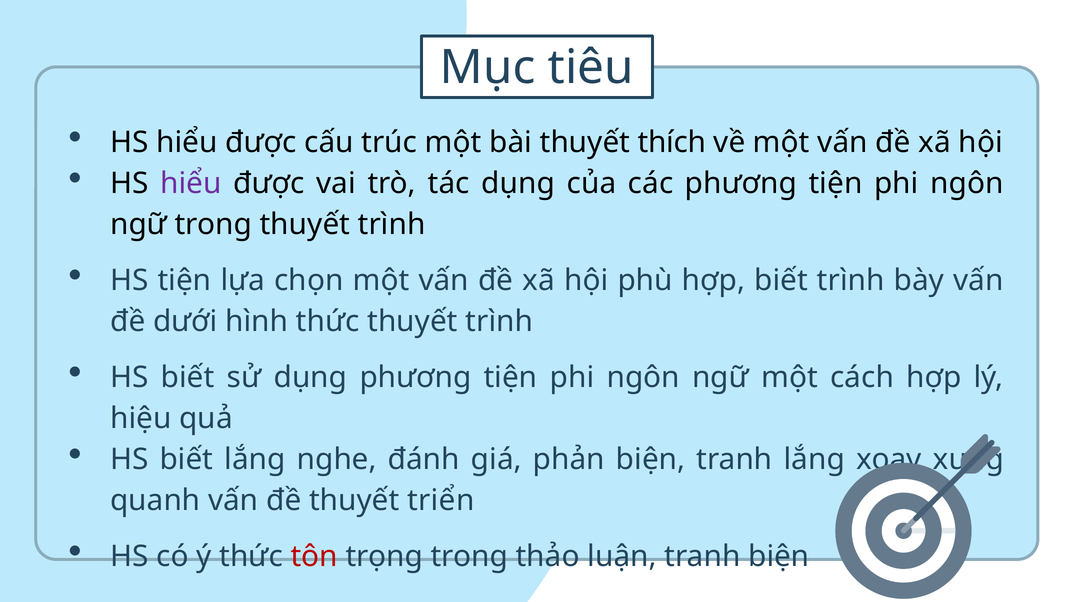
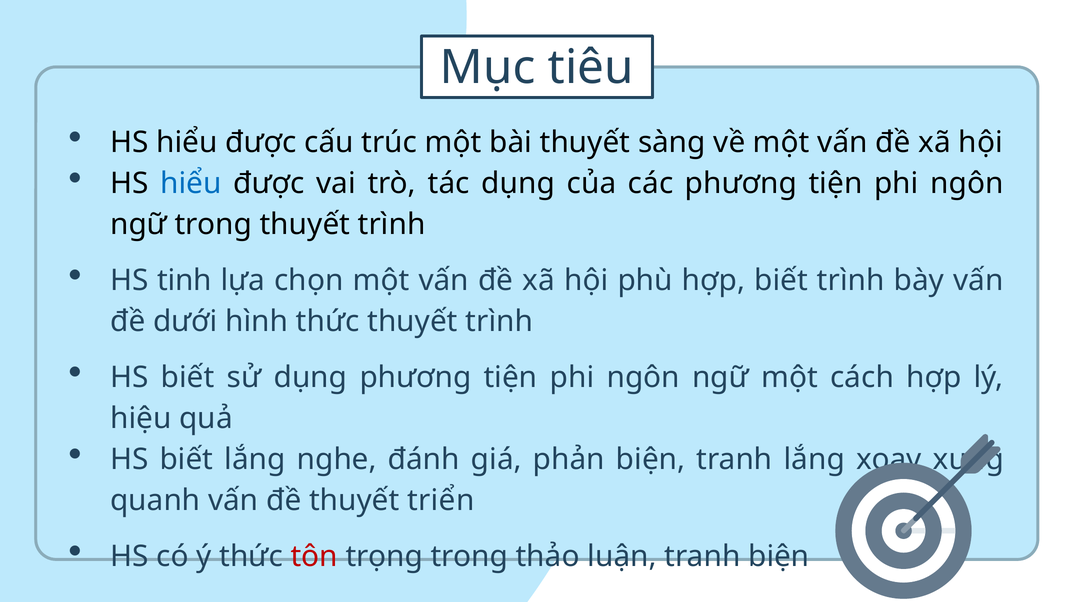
thích: thích -> sàng (672, 142)
hiểu colour: purple -> blue (191, 184)
HS tiện: tiện -> tinh (185, 281)
